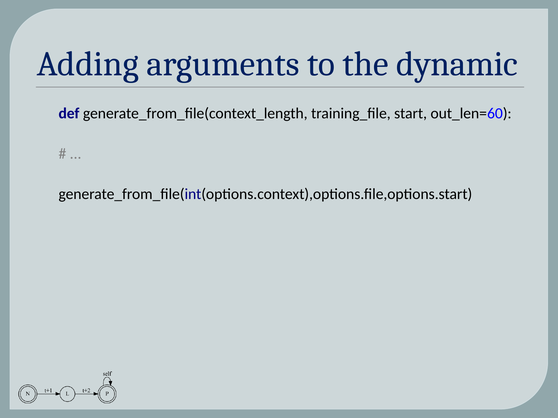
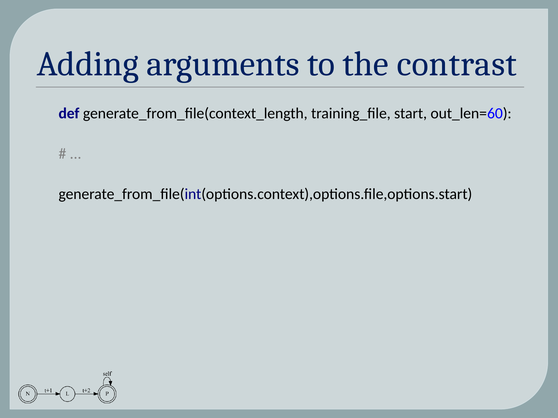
dynamic: dynamic -> contrast (457, 64)
